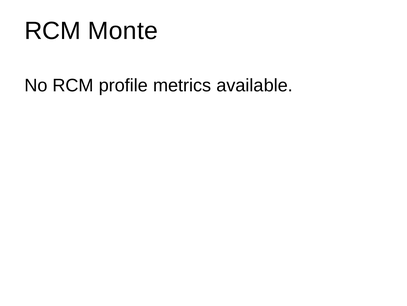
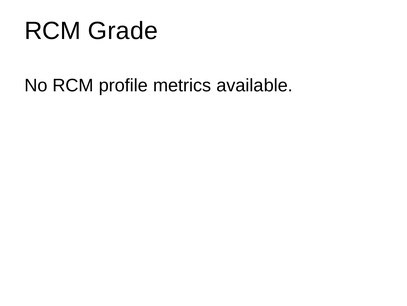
Monte: Monte -> Grade (123, 31)
